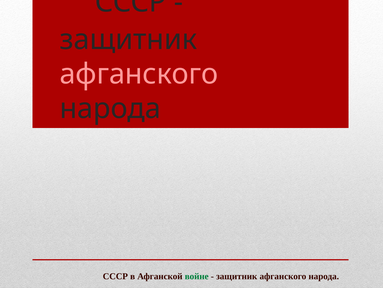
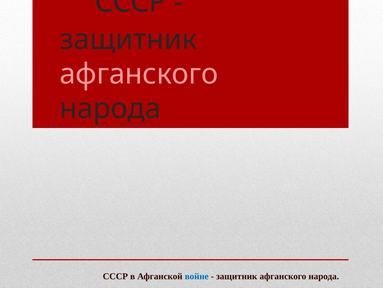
войне colour: green -> blue (197, 276)
